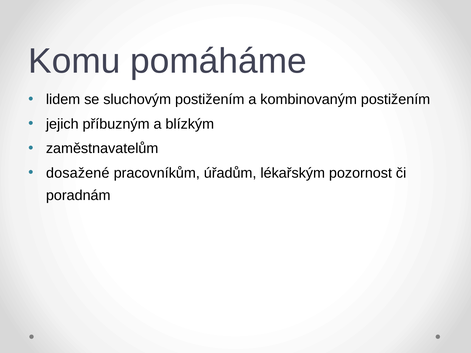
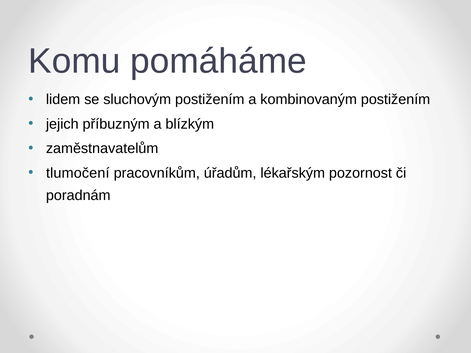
dosažené: dosažené -> tlumočení (78, 173)
